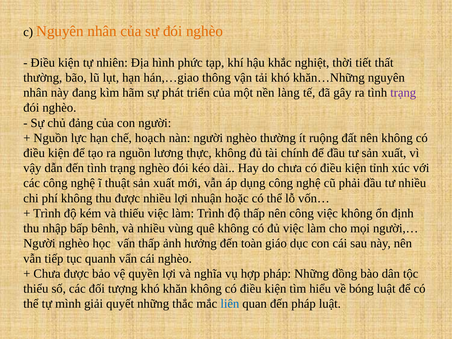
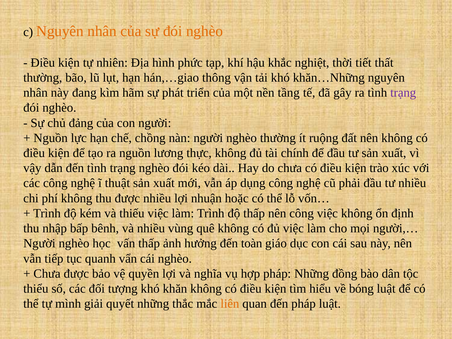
làng: làng -> tầng (289, 93)
hoạch: hoạch -> chồng (150, 138)
tỉnh: tỉnh -> trào (379, 168)
liên colour: blue -> orange (230, 304)
